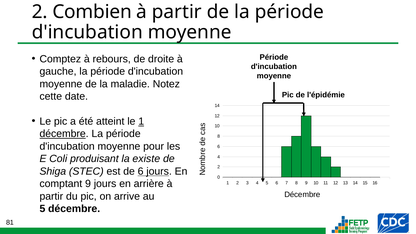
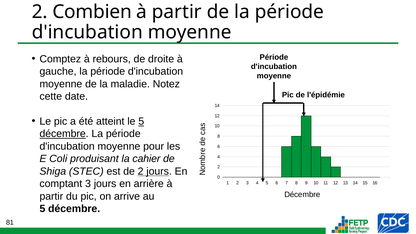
le 1: 1 -> 5 (141, 121)
existe: existe -> cahier (146, 159)
de 6: 6 -> 2 (141, 171)
comptant 9: 9 -> 3 (88, 184)
